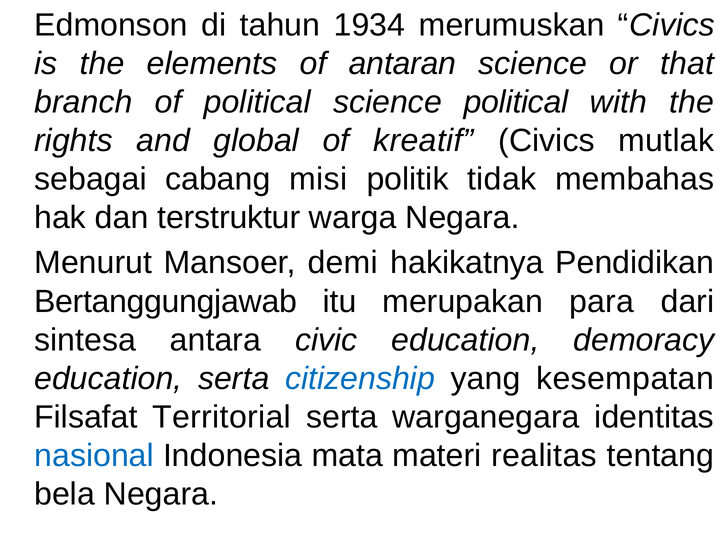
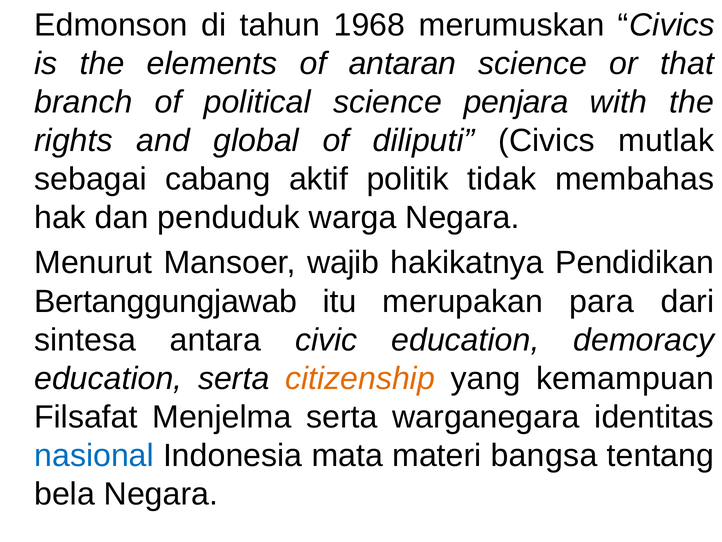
1934: 1934 -> 1968 (369, 25)
science political: political -> penjara (516, 102)
kreatif: kreatif -> diliputi (424, 141)
misi: misi -> aktif (319, 179)
terstruktur: terstruktur -> penduduk (229, 218)
demi: demi -> wajib (343, 263)
citizenship colour: blue -> orange (360, 378)
kesempatan: kesempatan -> kemampuan (625, 378)
Territorial: Territorial -> Menjelma (222, 417)
realitas: realitas -> bangsa (544, 455)
